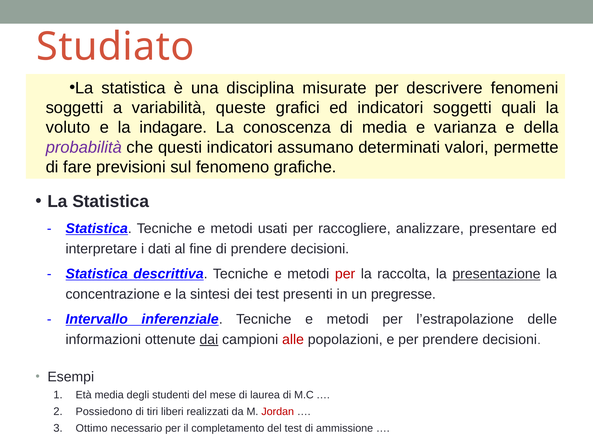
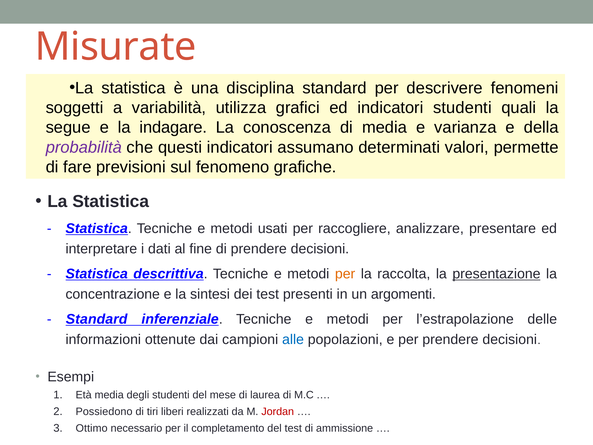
Studiato: Studiato -> Misurate (116, 47)
disciplina misurate: misurate -> standard (335, 88)
queste: queste -> utilizza (241, 108)
indicatori soggetti: soggetti -> studenti (462, 108)
voluto: voluto -> segue (68, 127)
per colour: red -> orange (345, 274)
pregresse: pregresse -> argomenti (403, 294)
Intervallo: Intervallo -> Standard (97, 319)
dai underline: present -> none (209, 339)
alle colour: red -> blue (293, 339)
